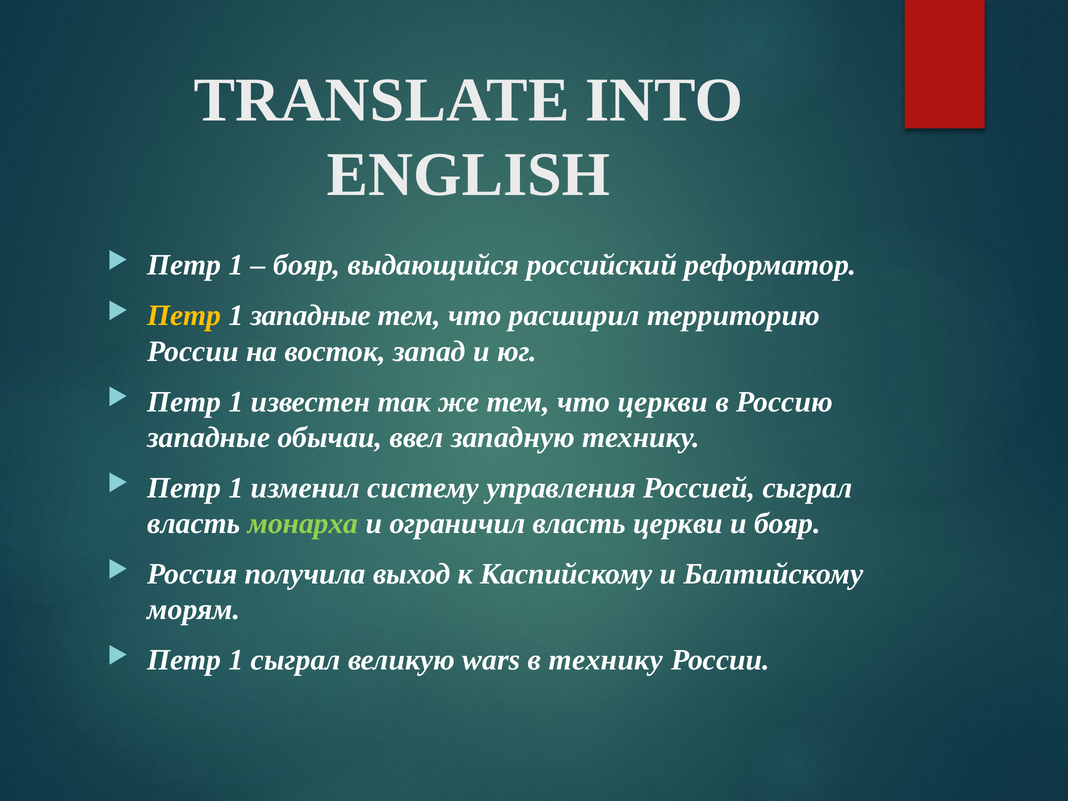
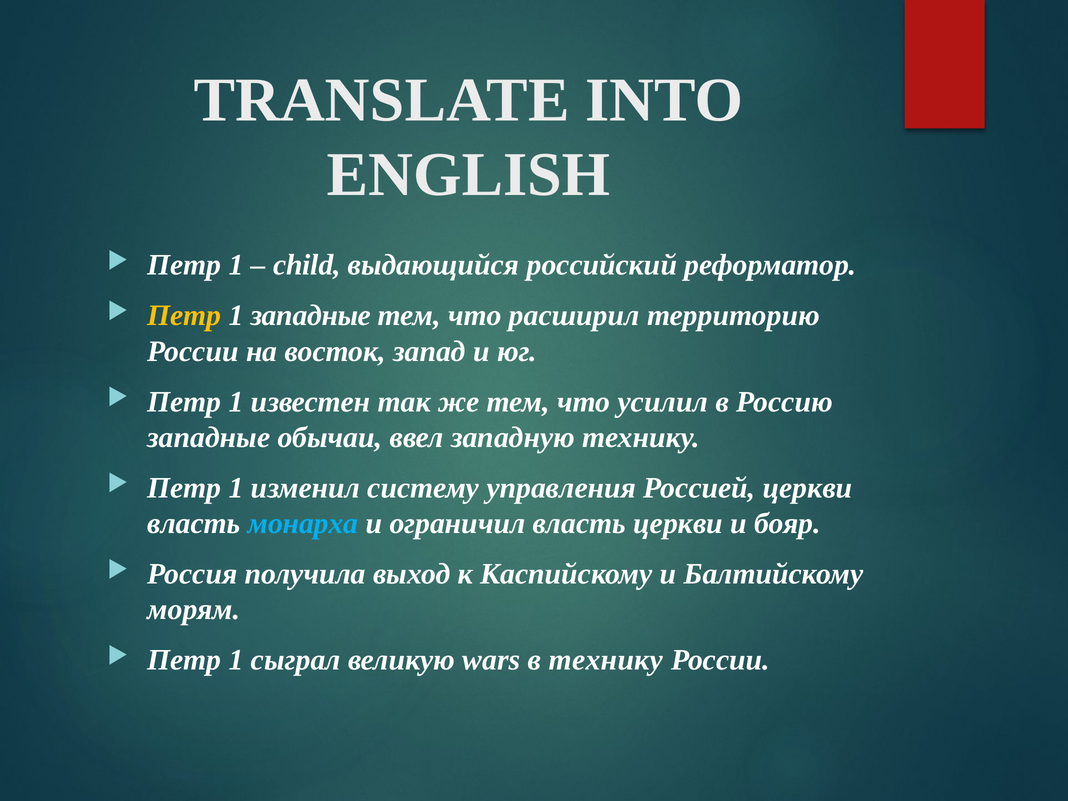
бояр: бояр -> child (307, 265)
что церкви: церкви -> усилил (663, 402)
Россией сыграл: сыграл -> церкви (807, 488)
монарха colour: light green -> light blue (303, 524)
